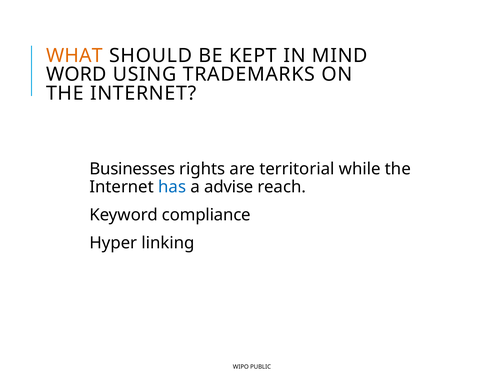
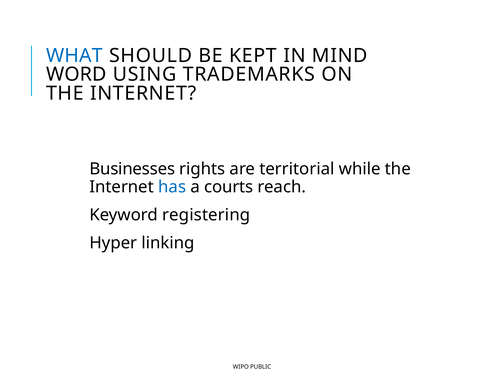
WHAT colour: orange -> blue (74, 56)
advise: advise -> courts (229, 187)
compliance: compliance -> registering (206, 215)
